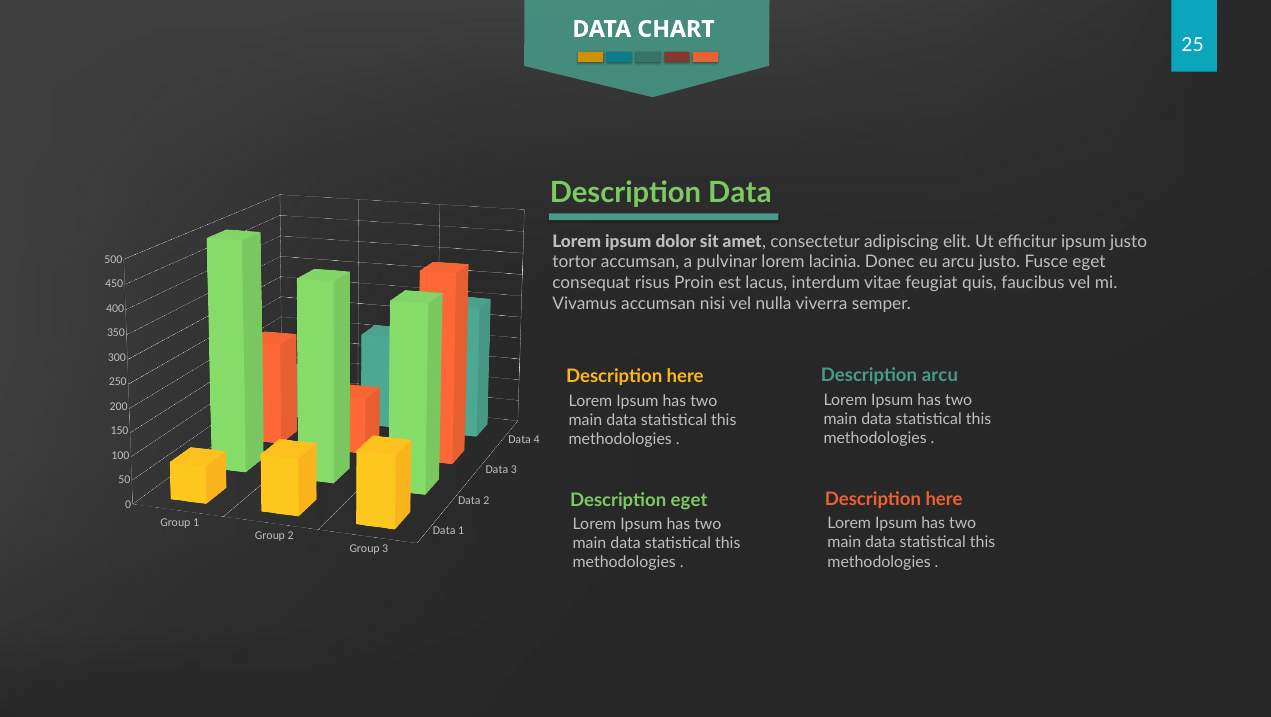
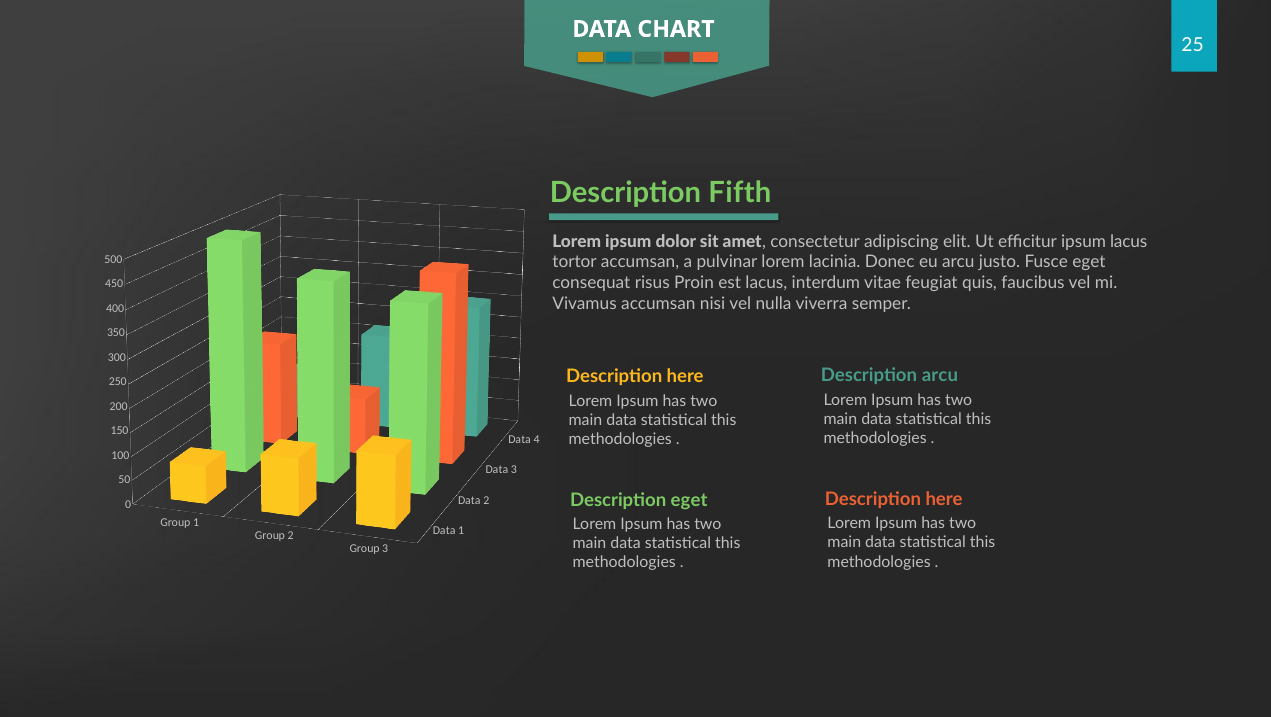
Description Data: Data -> Fifth (740, 193)
ipsum justo: justo -> lacus (1129, 241)
